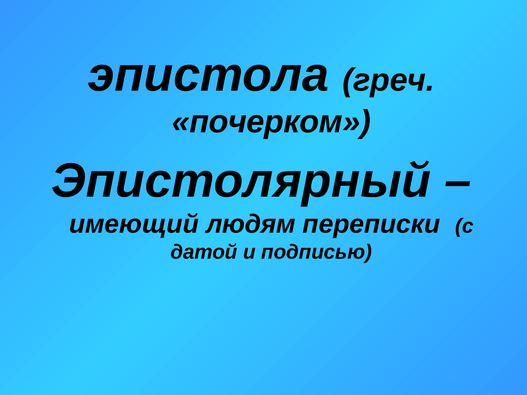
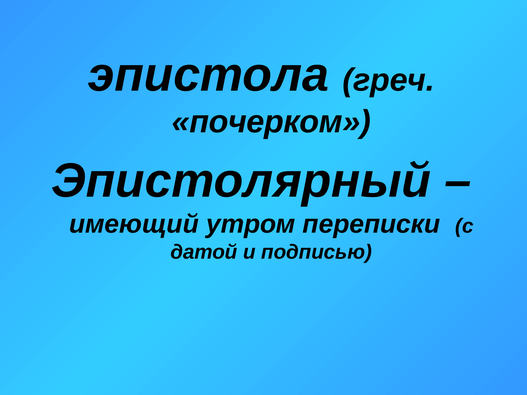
людям: людям -> утром (251, 224)
